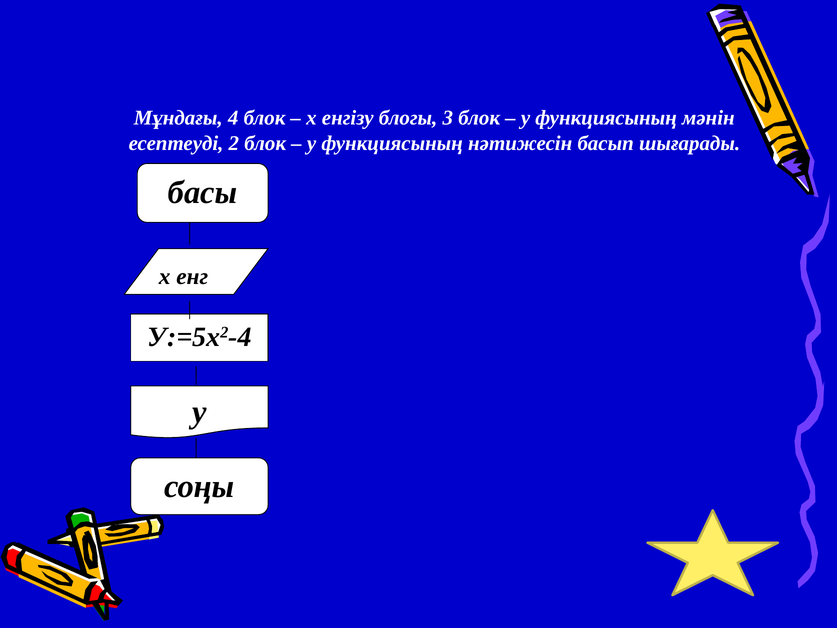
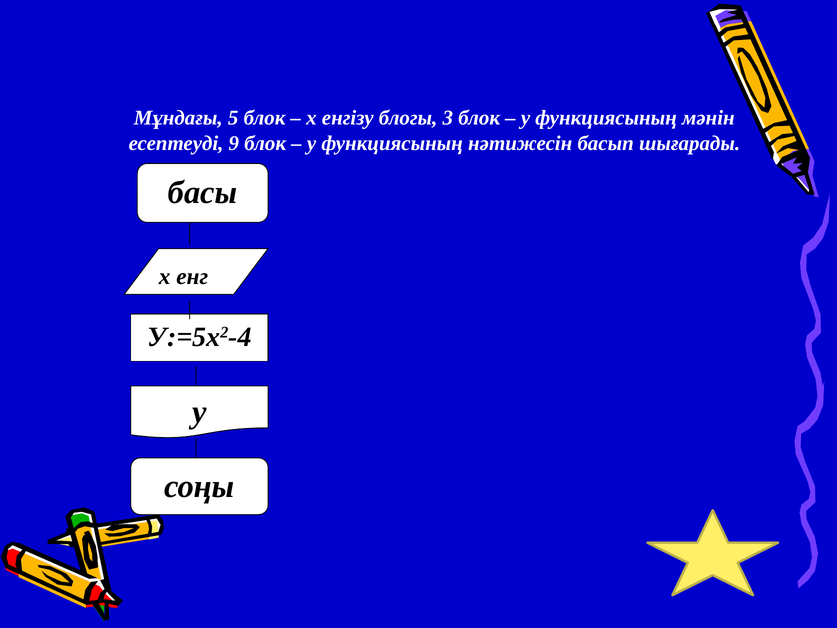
4: 4 -> 5 (233, 118)
2: 2 -> 9 (234, 143)
